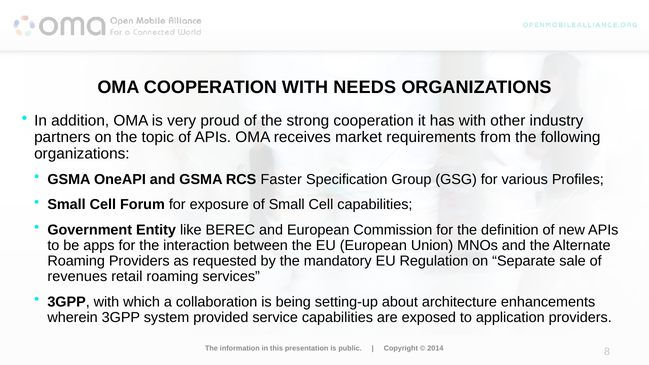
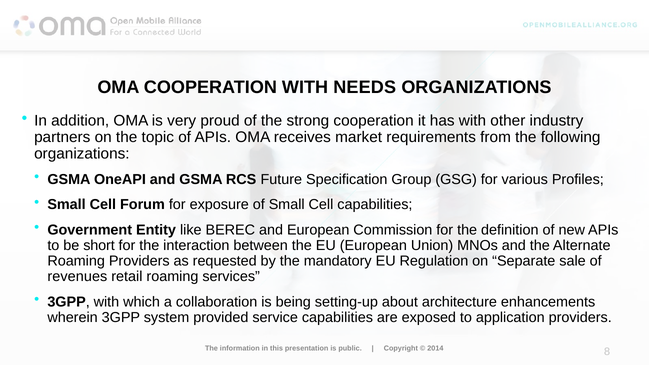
Faster: Faster -> Future (281, 179)
apps: apps -> short (99, 245)
